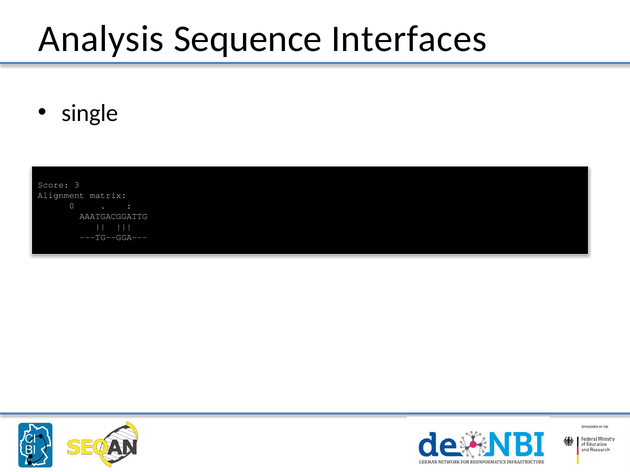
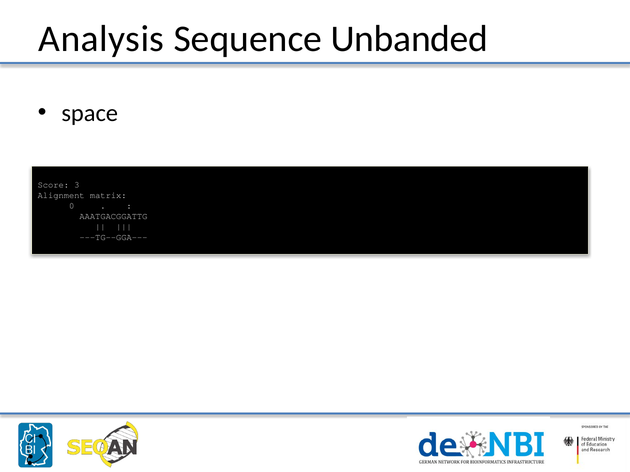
Interfaces: Interfaces -> Unbanded (409, 39)
single: single -> space (90, 113)
